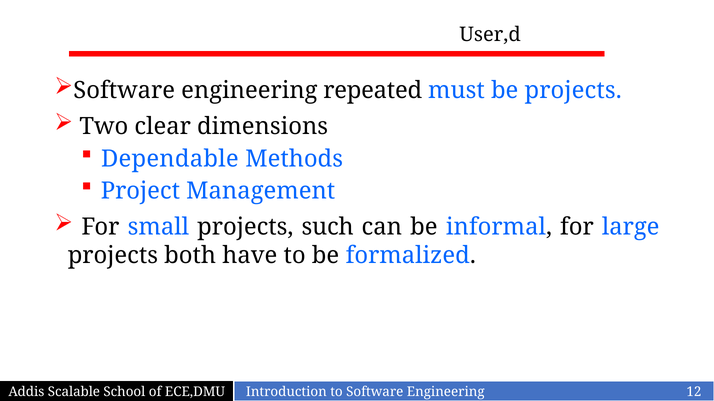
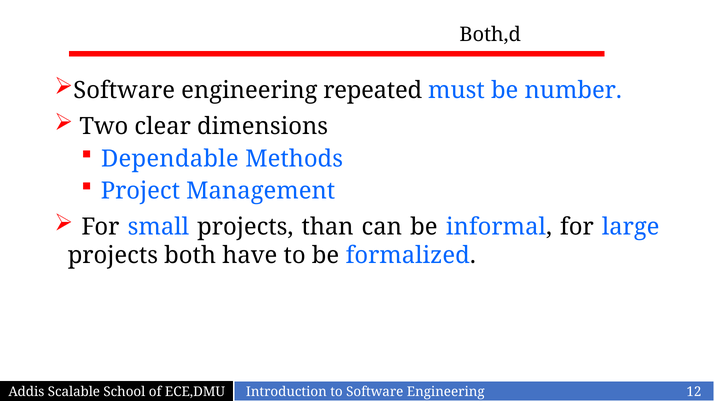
User,d: User,d -> Both,d (490, 35)
be projects: projects -> number (573, 91)
such: such -> than (328, 227)
